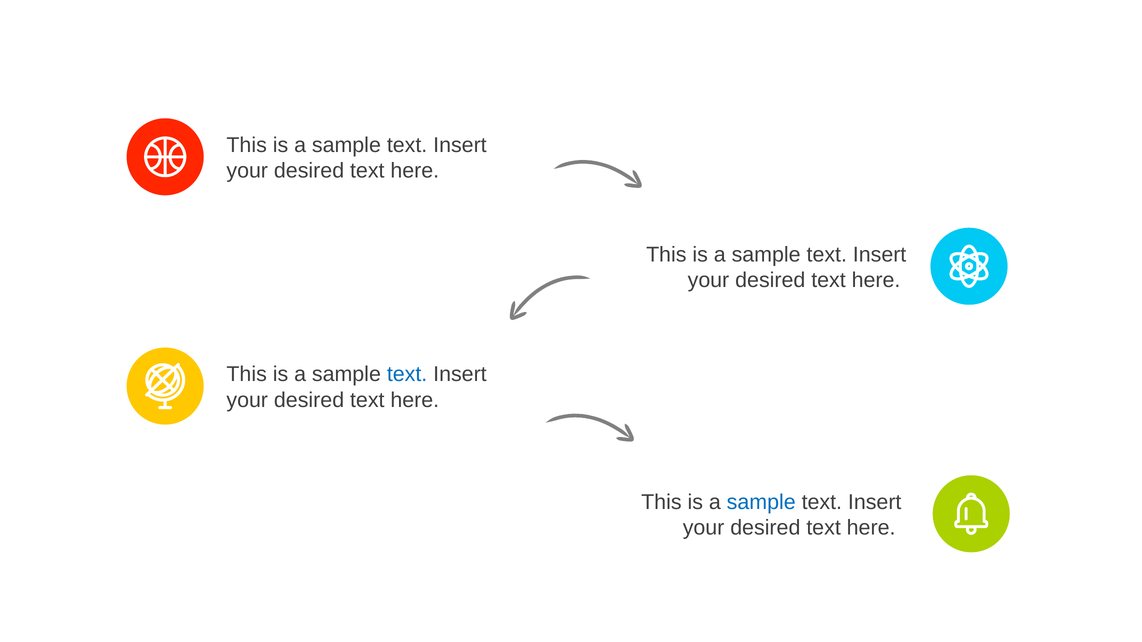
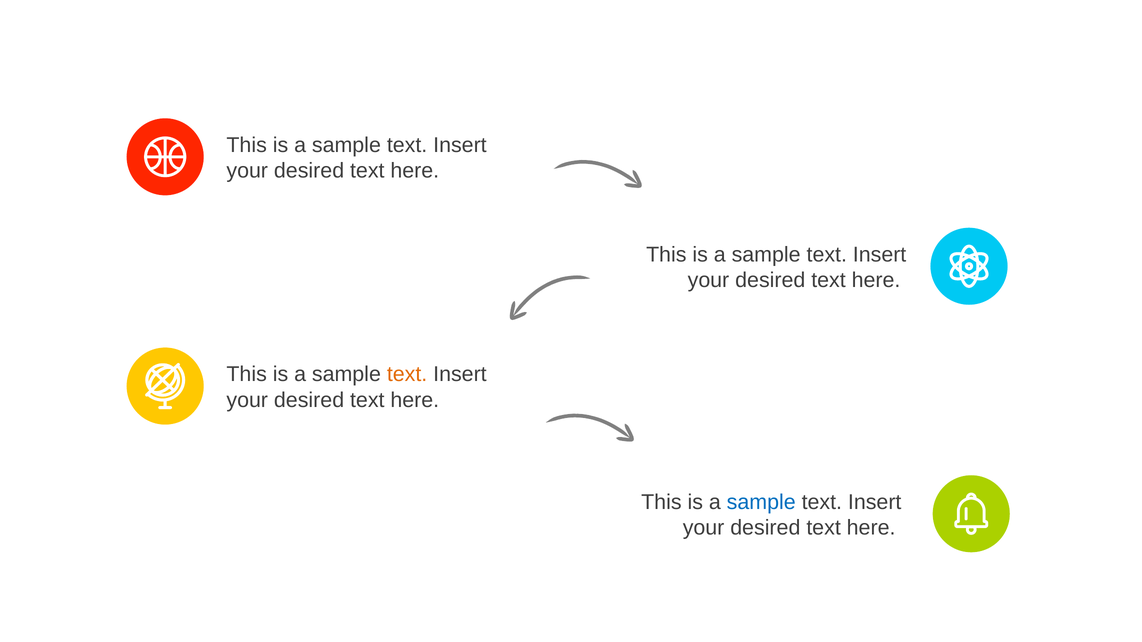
text colour: blue -> orange (407, 375)
